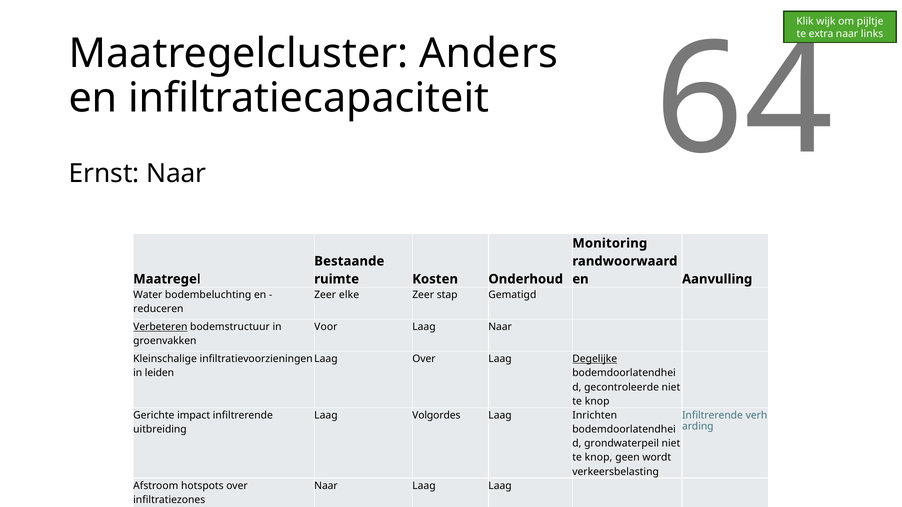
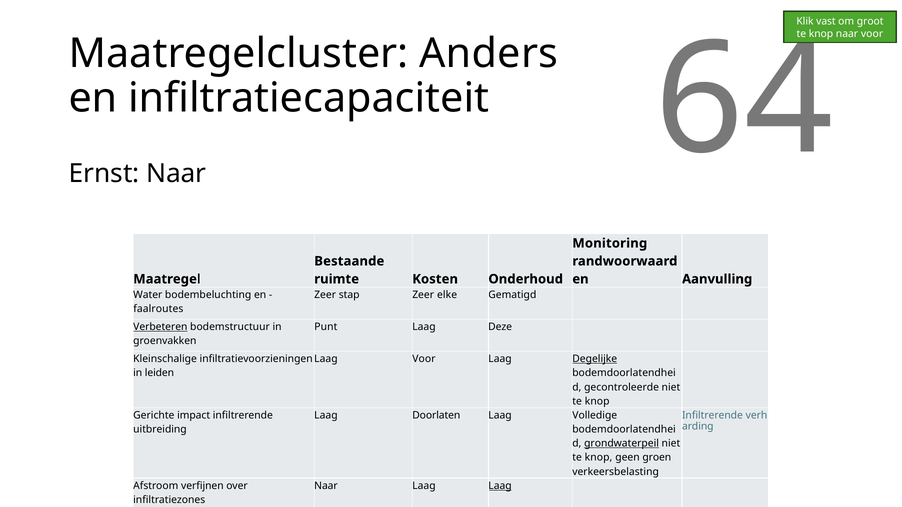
wijk: wijk -> vast (826, 21)
pijltje: pijltje -> groot (870, 21)
extra: extra -> knop (821, 34)
naar links: links -> voor (872, 34)
elke: elke -> stap (349, 295)
stap: stap -> elke (447, 295)
reduceren: reduceren -> faalroutes (158, 309)
Voor: Voor -> Punt (326, 327)
Laag Naar: Naar -> Deze (500, 327)
Laag Over: Over -> Voor (424, 359)
Volgordes: Volgordes -> Doorlaten (436, 416)
Inrichten: Inrichten -> Volledige (595, 416)
grondwaterpeil underline: none -> present (622, 444)
wordt: wordt -> groen (657, 458)
hotspots: hotspots -> verfijnen (202, 486)
Laag underline: none -> present (500, 486)
